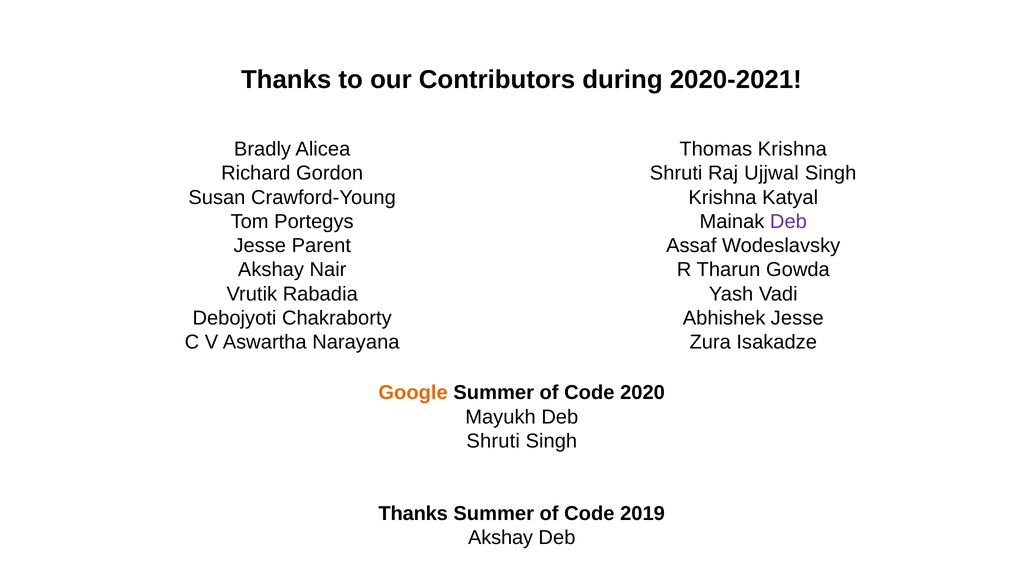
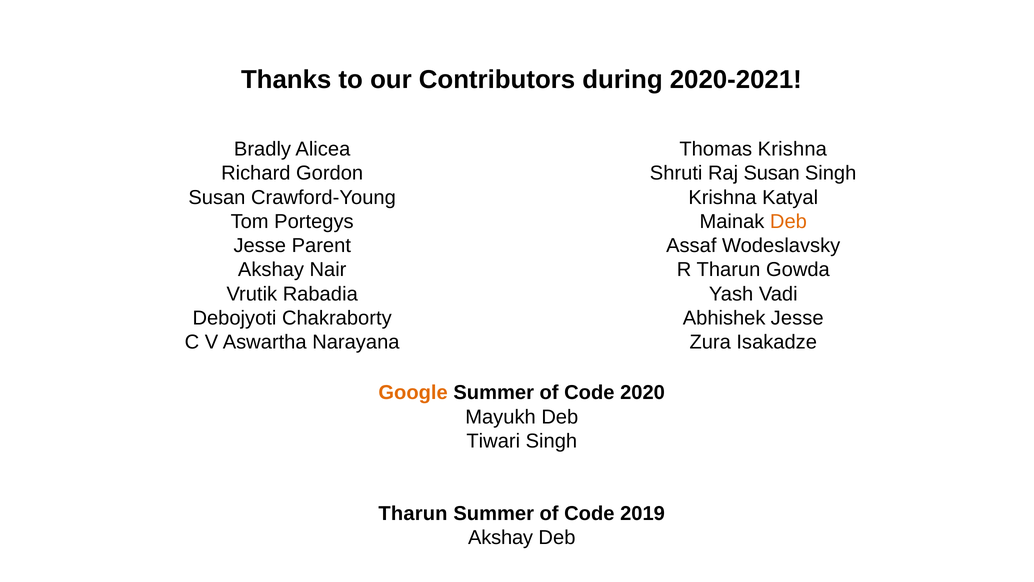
Raj Ujjwal: Ujjwal -> Susan (772, 173)
Deb colour: purple -> orange (788, 221)
Shruti: Shruti -> Tiwari (493, 441)
Thanks: Thanks -> Tharun (413, 513)
